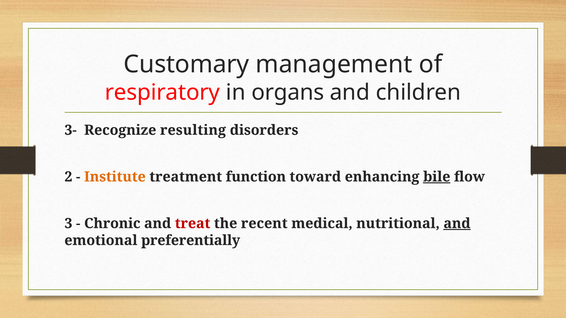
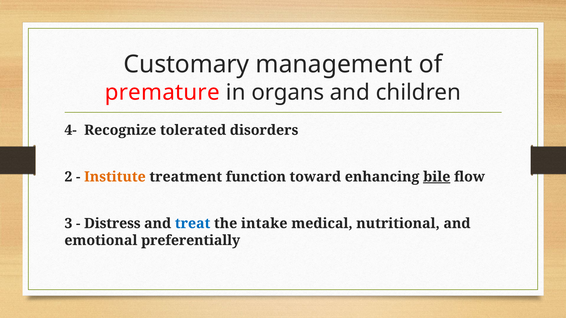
respiratory: respiratory -> premature (162, 92)
3-: 3- -> 4- (71, 130)
resulting: resulting -> tolerated (193, 130)
Chronic: Chronic -> Distress (112, 224)
treat colour: red -> blue (193, 224)
recent: recent -> intake (264, 224)
and underline: present -> none (457, 224)
